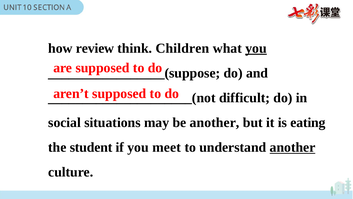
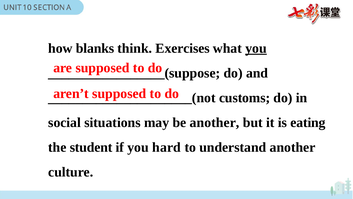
review: review -> blanks (95, 48)
Children: Children -> Exercises (183, 48)
difficult: difficult -> customs (245, 98)
meet: meet -> hard (167, 147)
another underline: present -> none (293, 147)
